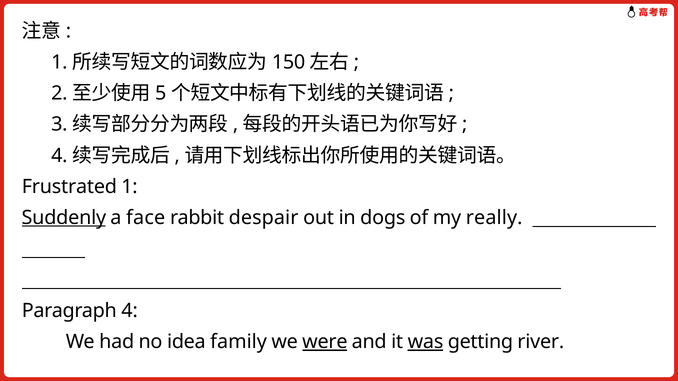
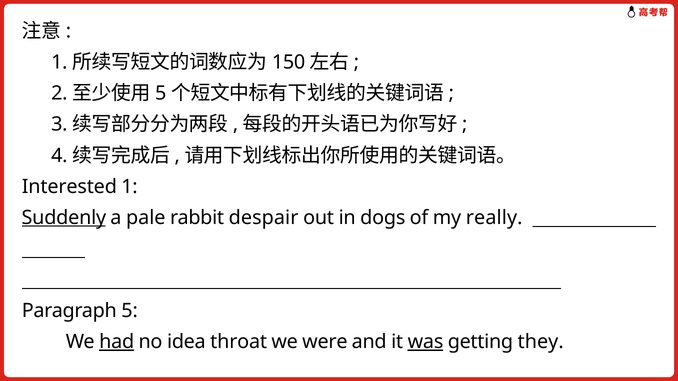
Frustrated: Frustrated -> Interested (69, 187)
face: face -> pale (146, 218)
Paragraph 4: 4 -> 5 (130, 311)
had underline: none -> present (117, 342)
family: family -> throat (239, 342)
were underline: present -> none (325, 342)
river: river -> they (541, 342)
